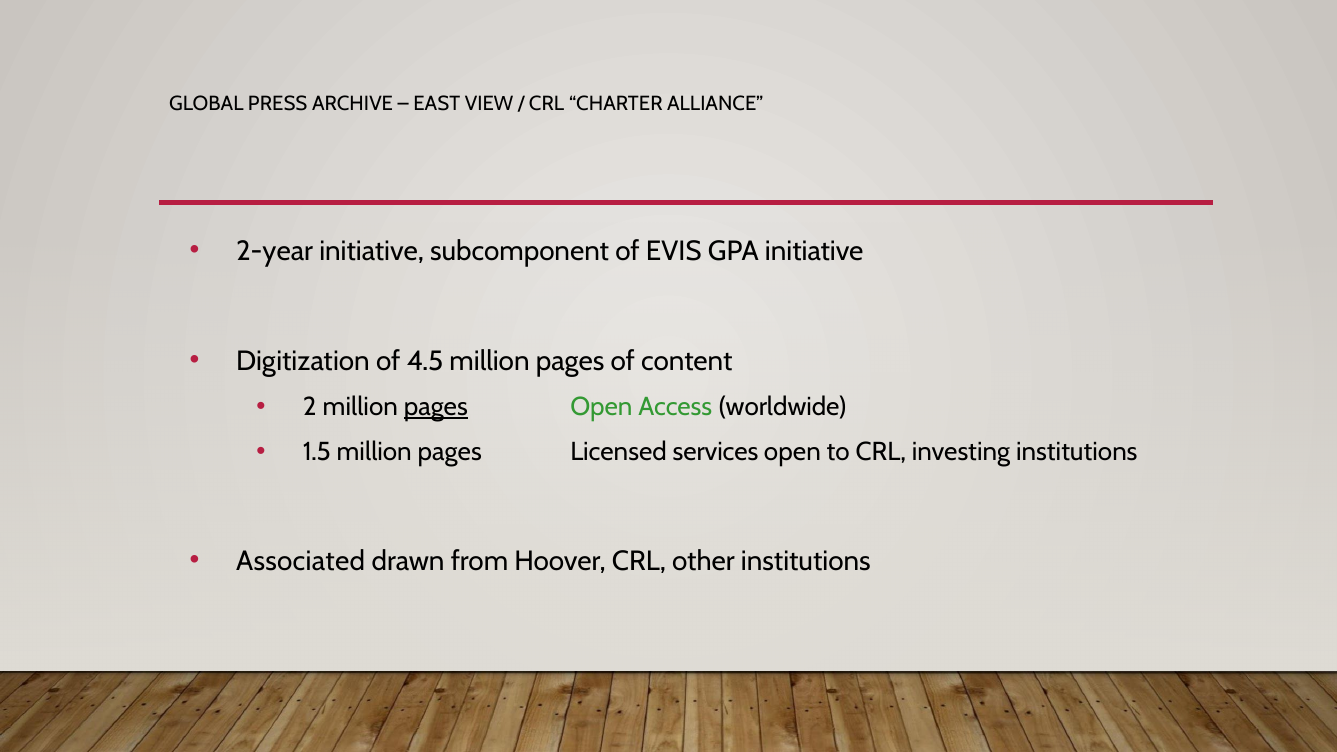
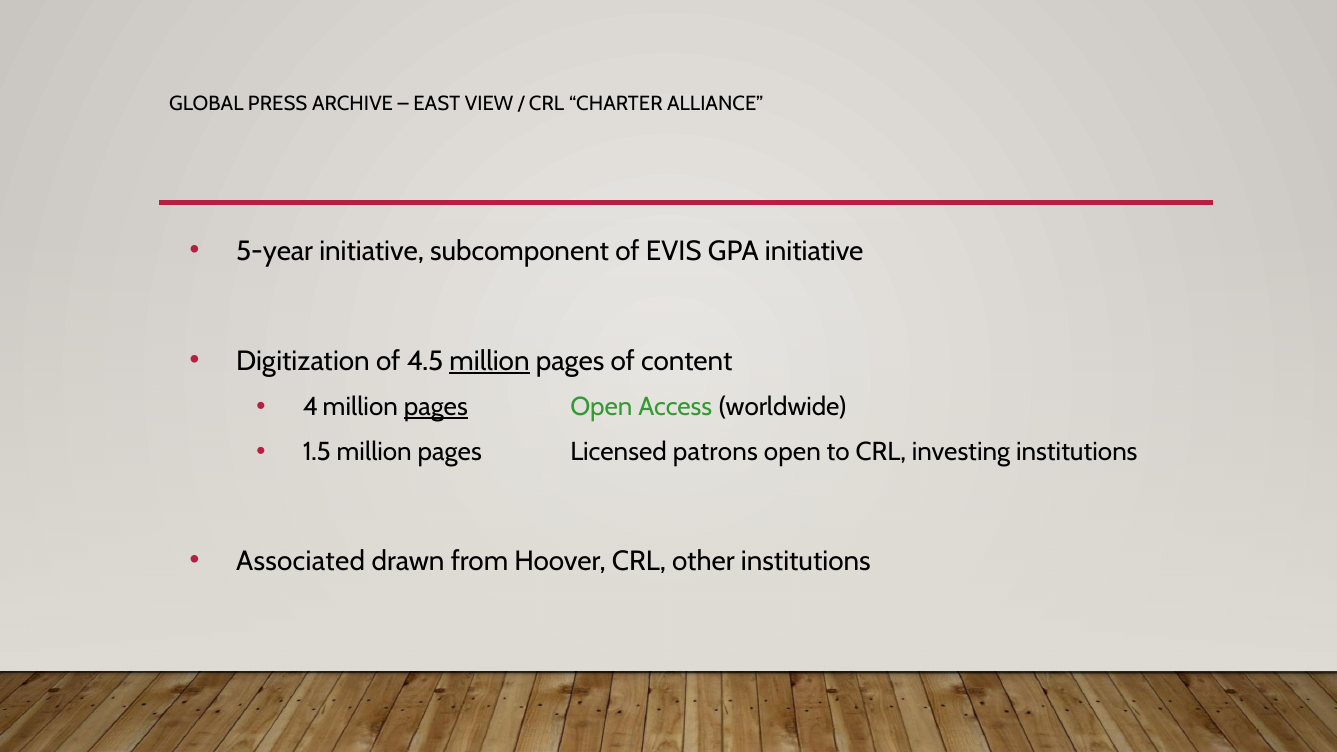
2-year: 2-year -> 5-year (275, 251)
million underline: none -> present (490, 361)
2: 2 -> 4 (310, 407)
services: services -> patrons (715, 452)
